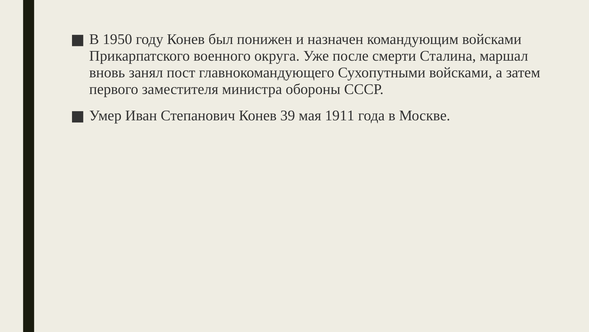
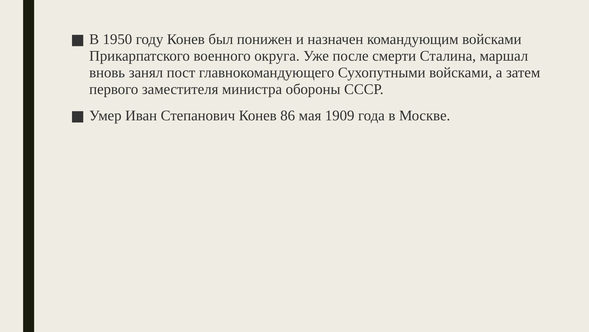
39: 39 -> 86 (288, 116)
1911: 1911 -> 1909 (340, 116)
